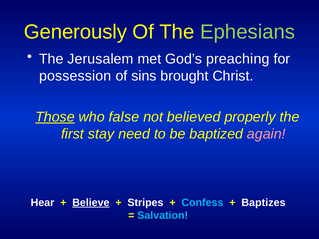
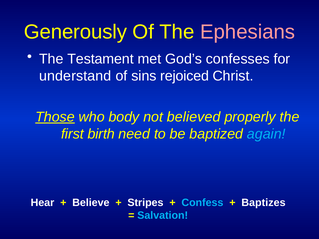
Ephesians colour: light green -> pink (248, 32)
Jerusalem: Jerusalem -> Testament (101, 59)
preaching: preaching -> confesses (238, 59)
possession: possession -> understand (75, 76)
brought: brought -> rejoiced (185, 76)
false: false -> body (124, 117)
stay: stay -> birth (101, 134)
again colour: pink -> light blue (266, 134)
Believe underline: present -> none (91, 203)
